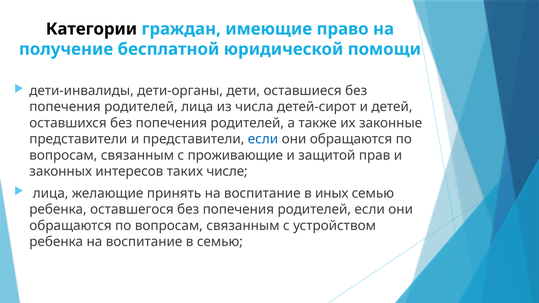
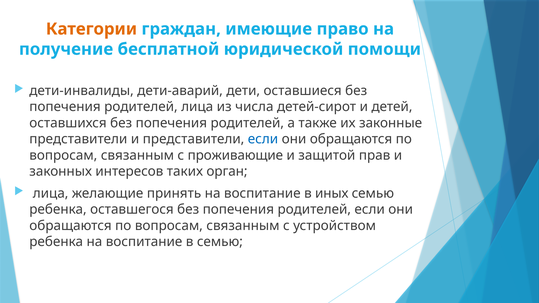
Категории colour: black -> orange (91, 29)
дети-органы: дети-органы -> дети-аварий (180, 91)
числе: числе -> орган (227, 172)
